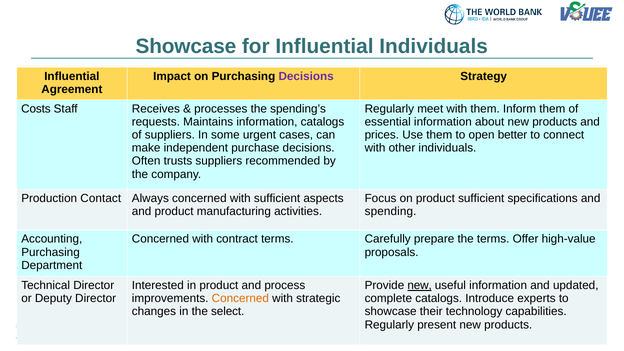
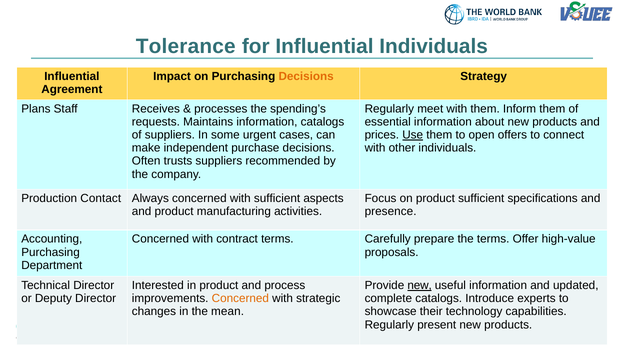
Showcase: Showcase -> Tolerance (186, 46)
Decisions colour: purple -> orange (306, 76)
Costs: Costs -> Plans (36, 109)
Use underline: none -> present (413, 135)
better: better -> offers (512, 135)
spending: spending -> presence (391, 211)
select: select -> mean (228, 312)
